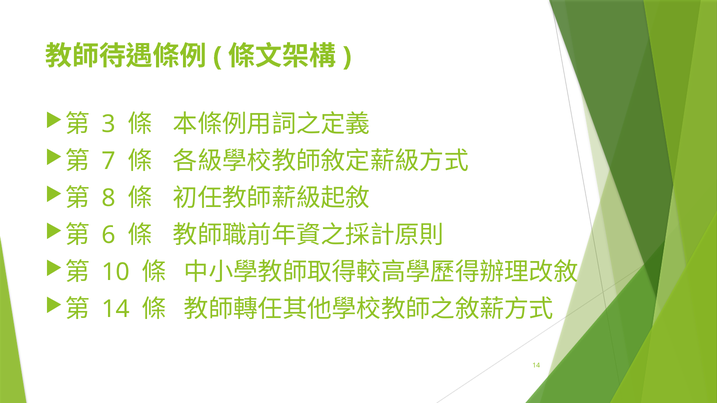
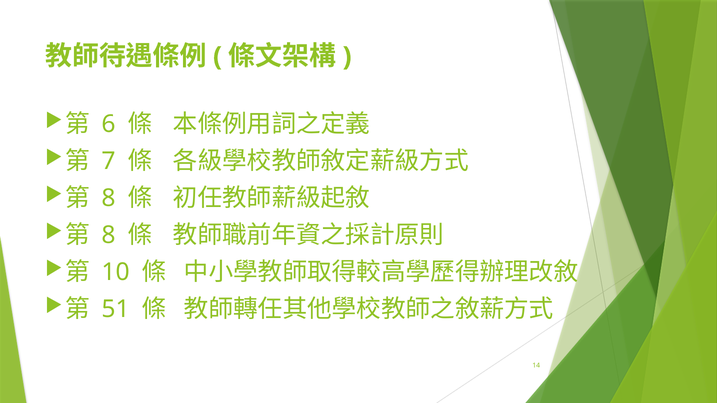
3: 3 -> 6 (108, 124)
6: 6 -> 8 (108, 235)
14: 14 -> 51 (116, 309)
